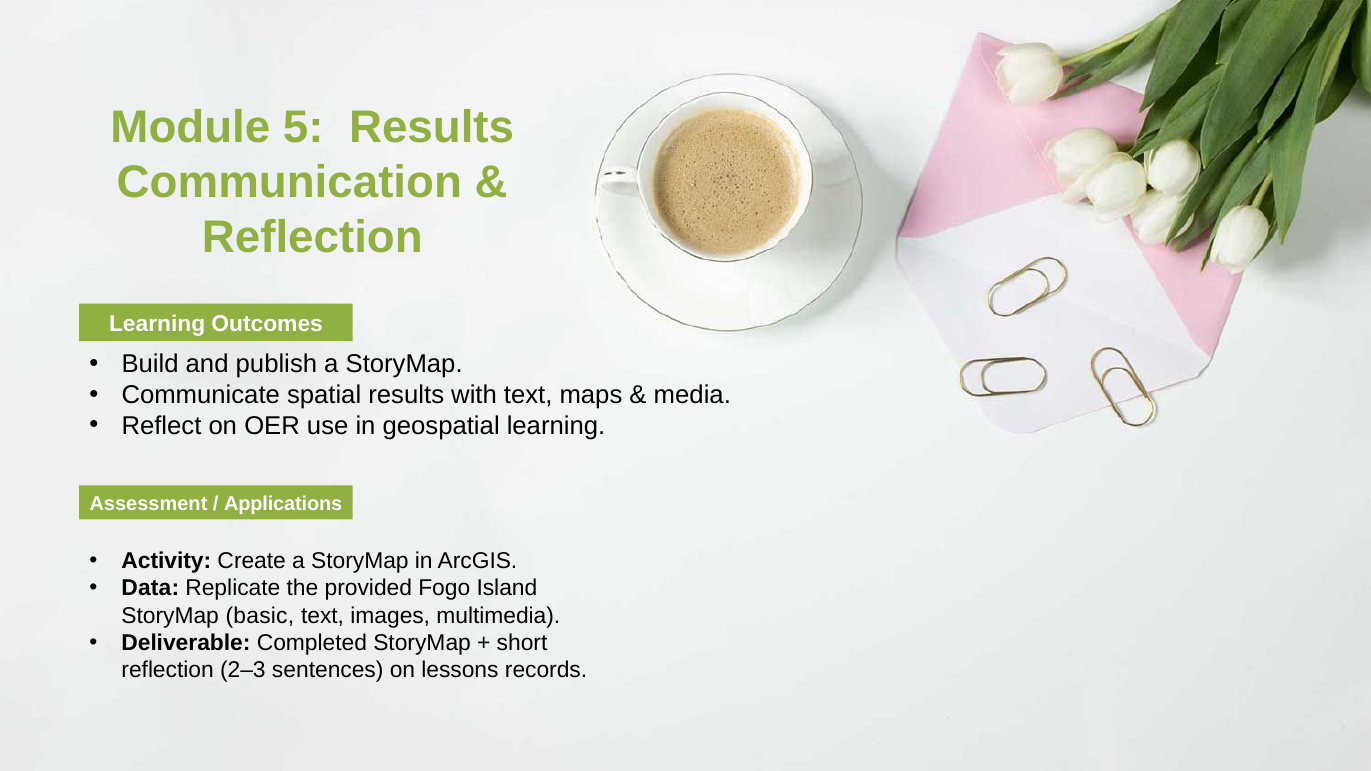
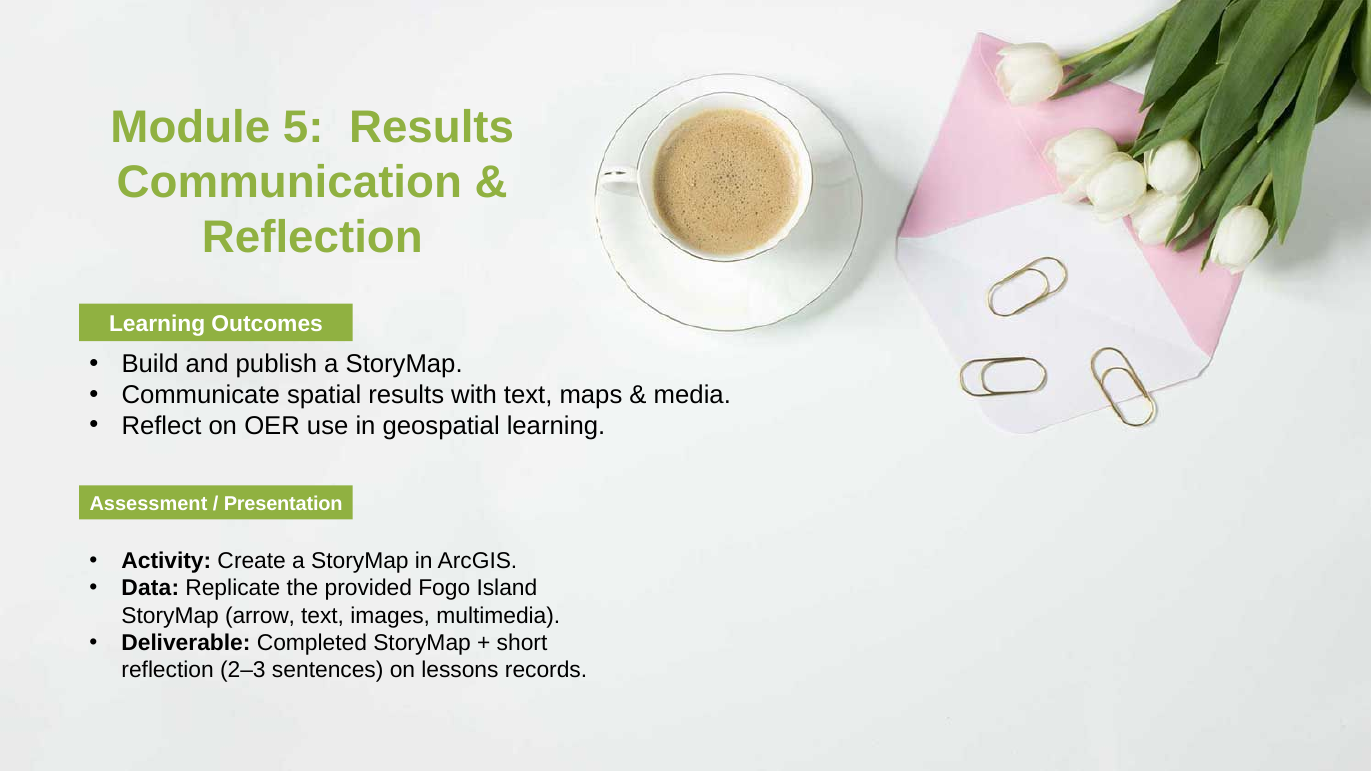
Applications: Applications -> Presentation (283, 504)
basic: basic -> arrow (260, 616)
